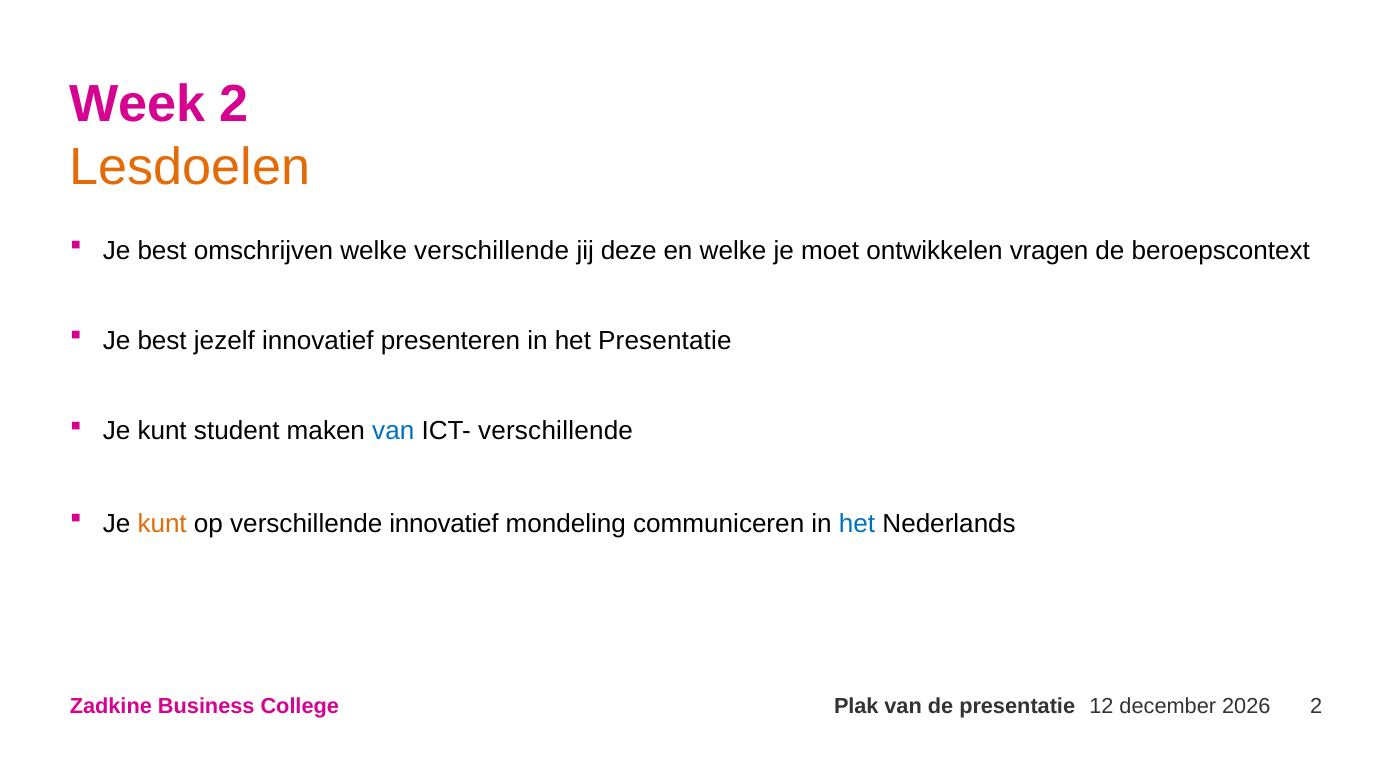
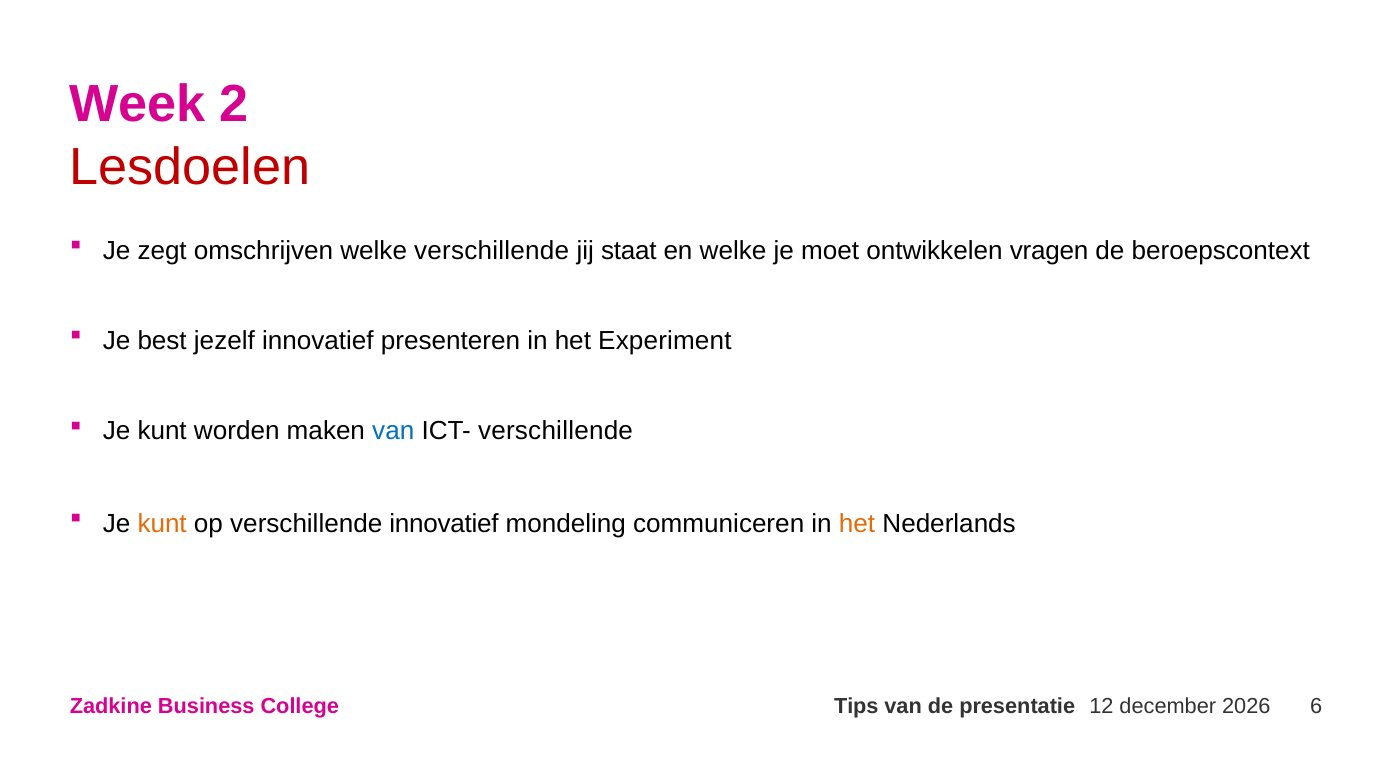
Lesdoelen colour: orange -> red (190, 167)
best: best -> zegt (162, 250)
deze: deze -> staat (629, 250)
het Presentatie: Presentatie -> Experiment (665, 341)
student: student -> worden (237, 431)
het colour: blue -> orange (857, 523)
Plak: Plak -> Tips (856, 706)
presentatie 2: 2 -> 6 (1316, 706)
